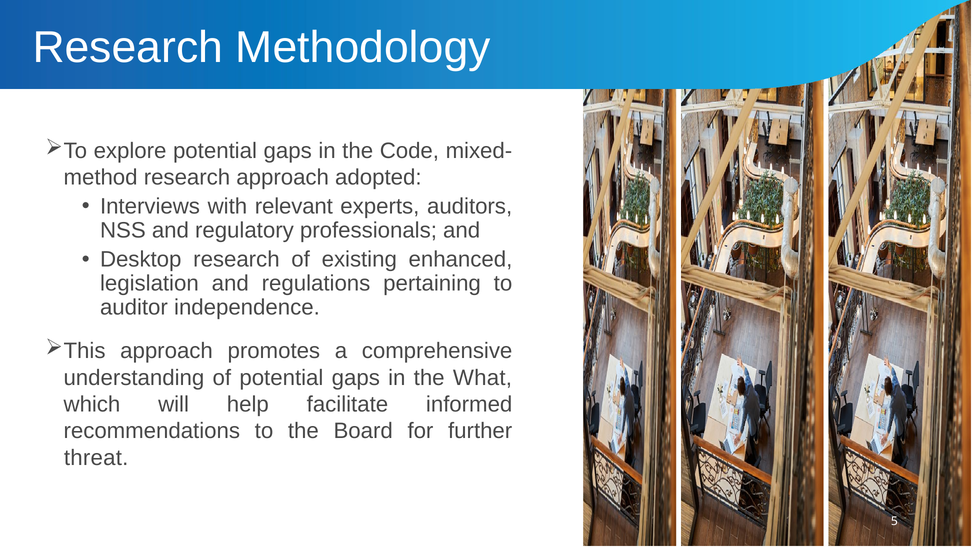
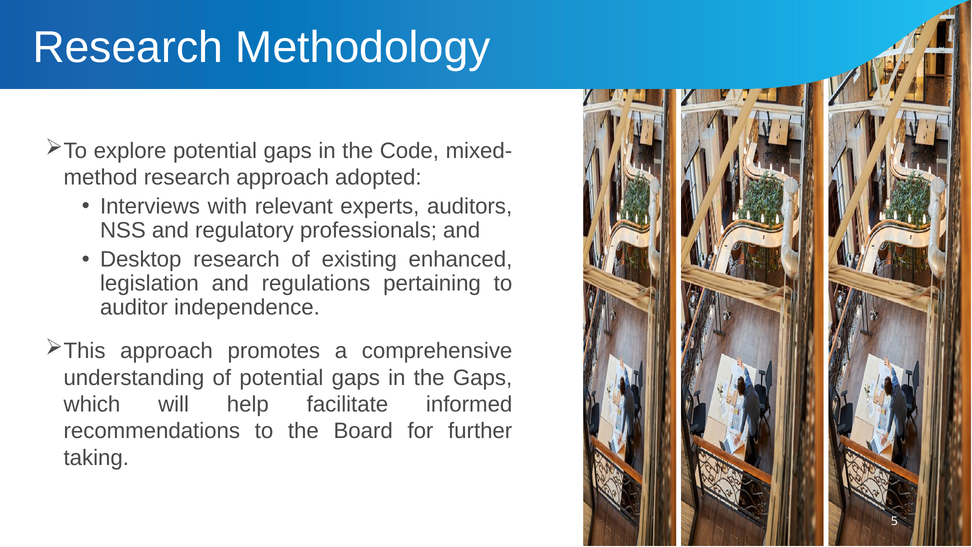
the What: What -> Gaps (483, 377)
threat: threat -> taking (96, 458)
